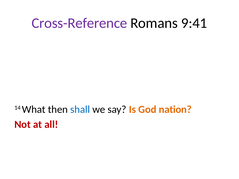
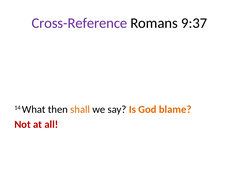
9:41: 9:41 -> 9:37 (194, 23)
shall colour: blue -> orange (80, 110)
nation: nation -> blame (175, 110)
